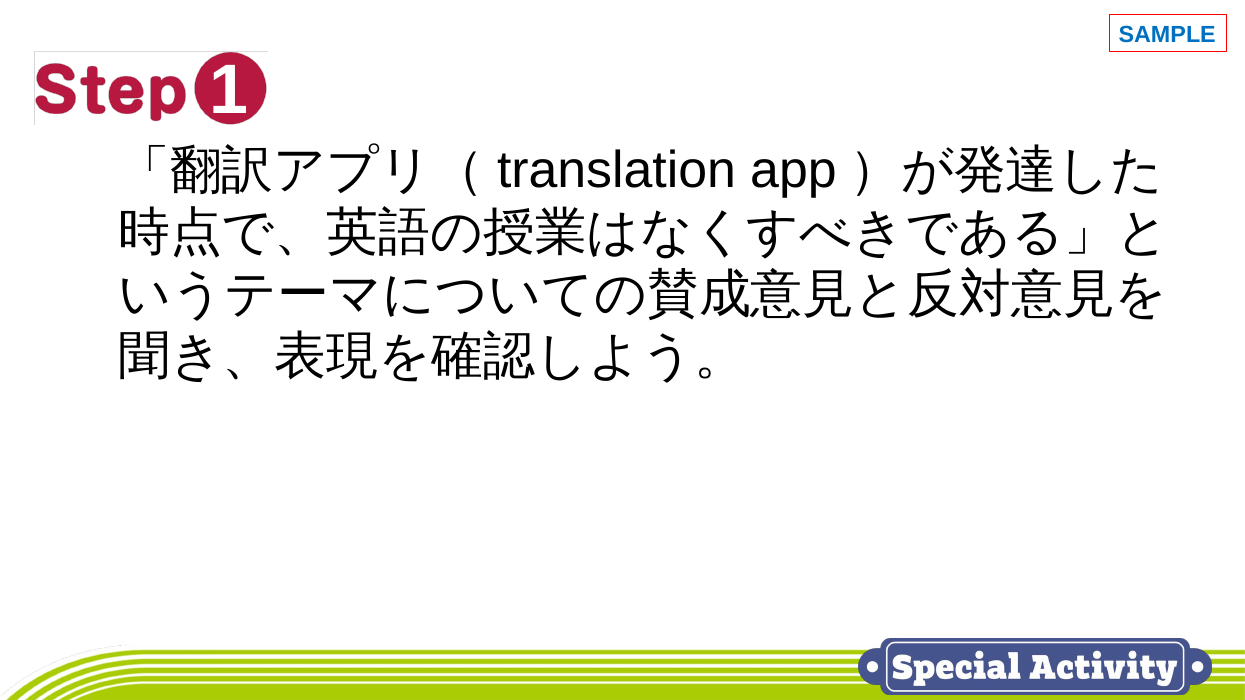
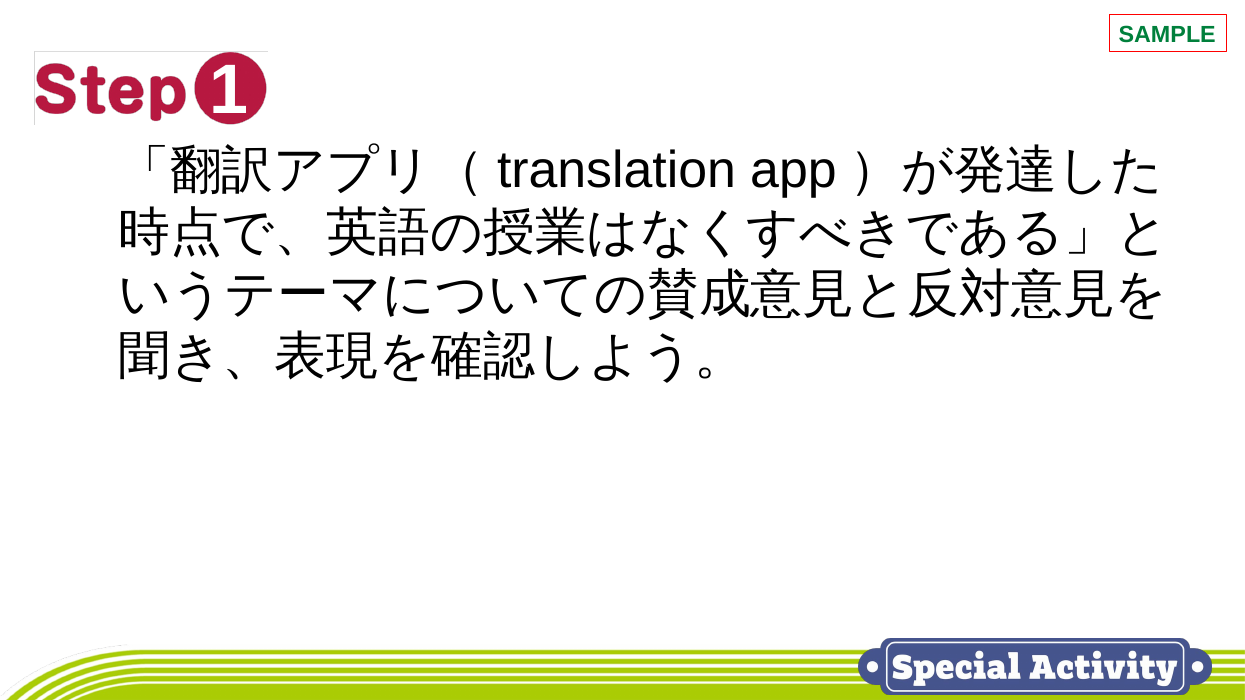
SAMPLE colour: blue -> green (1167, 34)
